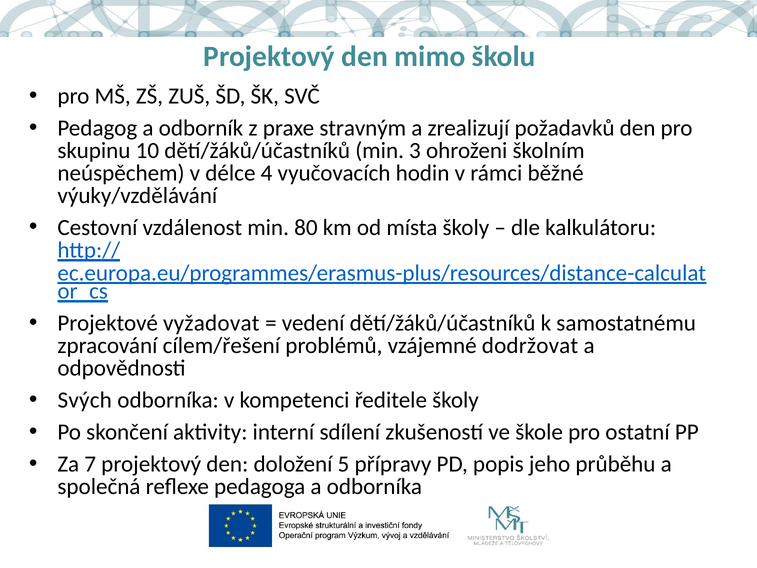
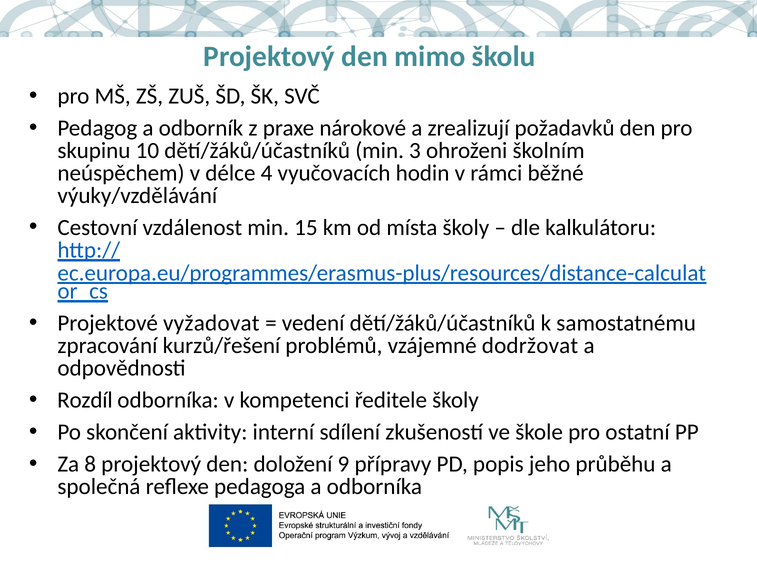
stravným: stravným -> nárokové (363, 128)
80: 80 -> 15 (306, 227)
cílem/řešení: cílem/řešení -> kurzů/řešení (221, 346)
Svých: Svých -> Rozdíl (85, 400)
7: 7 -> 8 (90, 464)
5: 5 -> 9 (343, 464)
